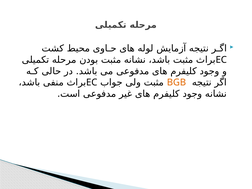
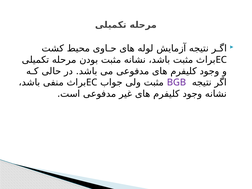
BGB colour: orange -> purple (176, 82)
